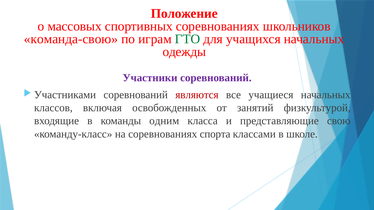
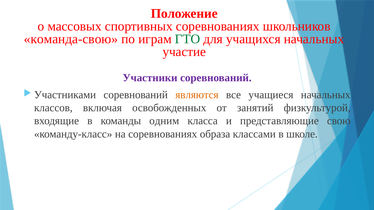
одежды: одежды -> участие (184, 52)
являются colour: red -> orange (197, 95)
спорта: спорта -> образа (215, 134)
